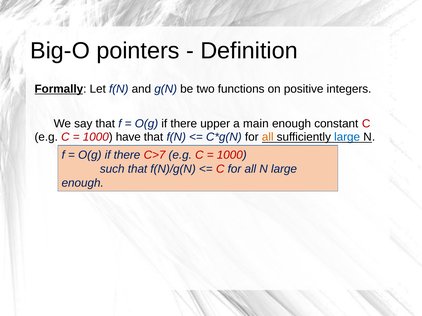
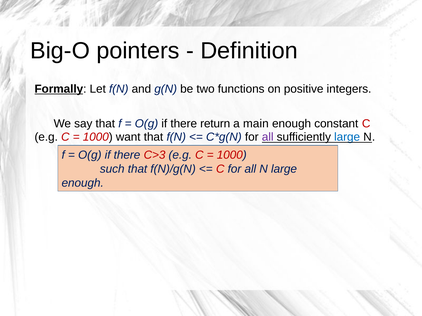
upper: upper -> return (215, 124)
have: have -> want (128, 137)
all colour: orange -> purple (268, 137)
C>7: C>7 -> C>3 (155, 155)
